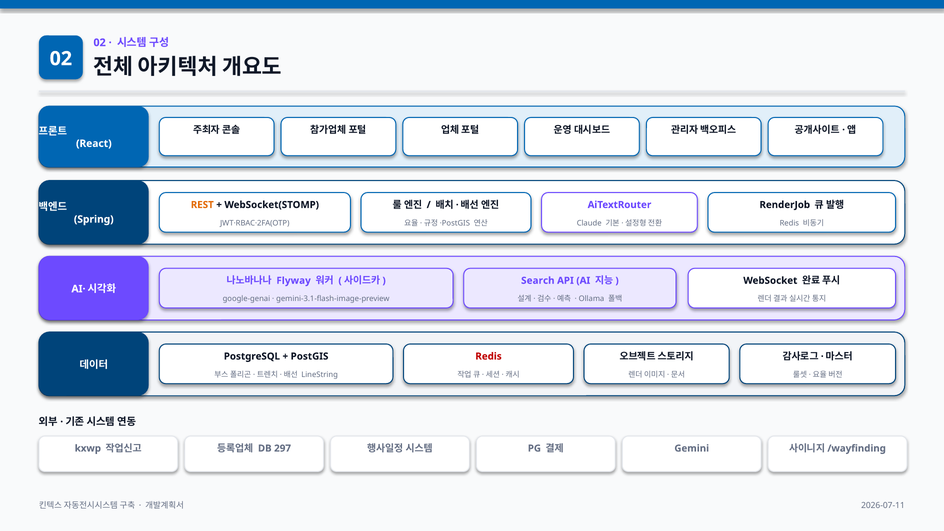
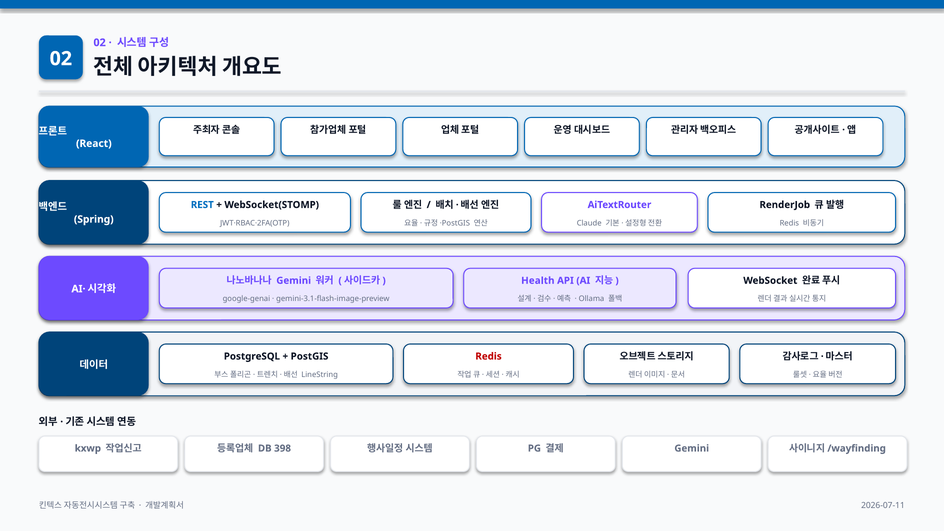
REST colour: orange -> blue (202, 205)
Flyway: Flyway -> Gemini (294, 281)
Search: Search -> Health (538, 281)
297: 297 -> 398 (283, 448)
